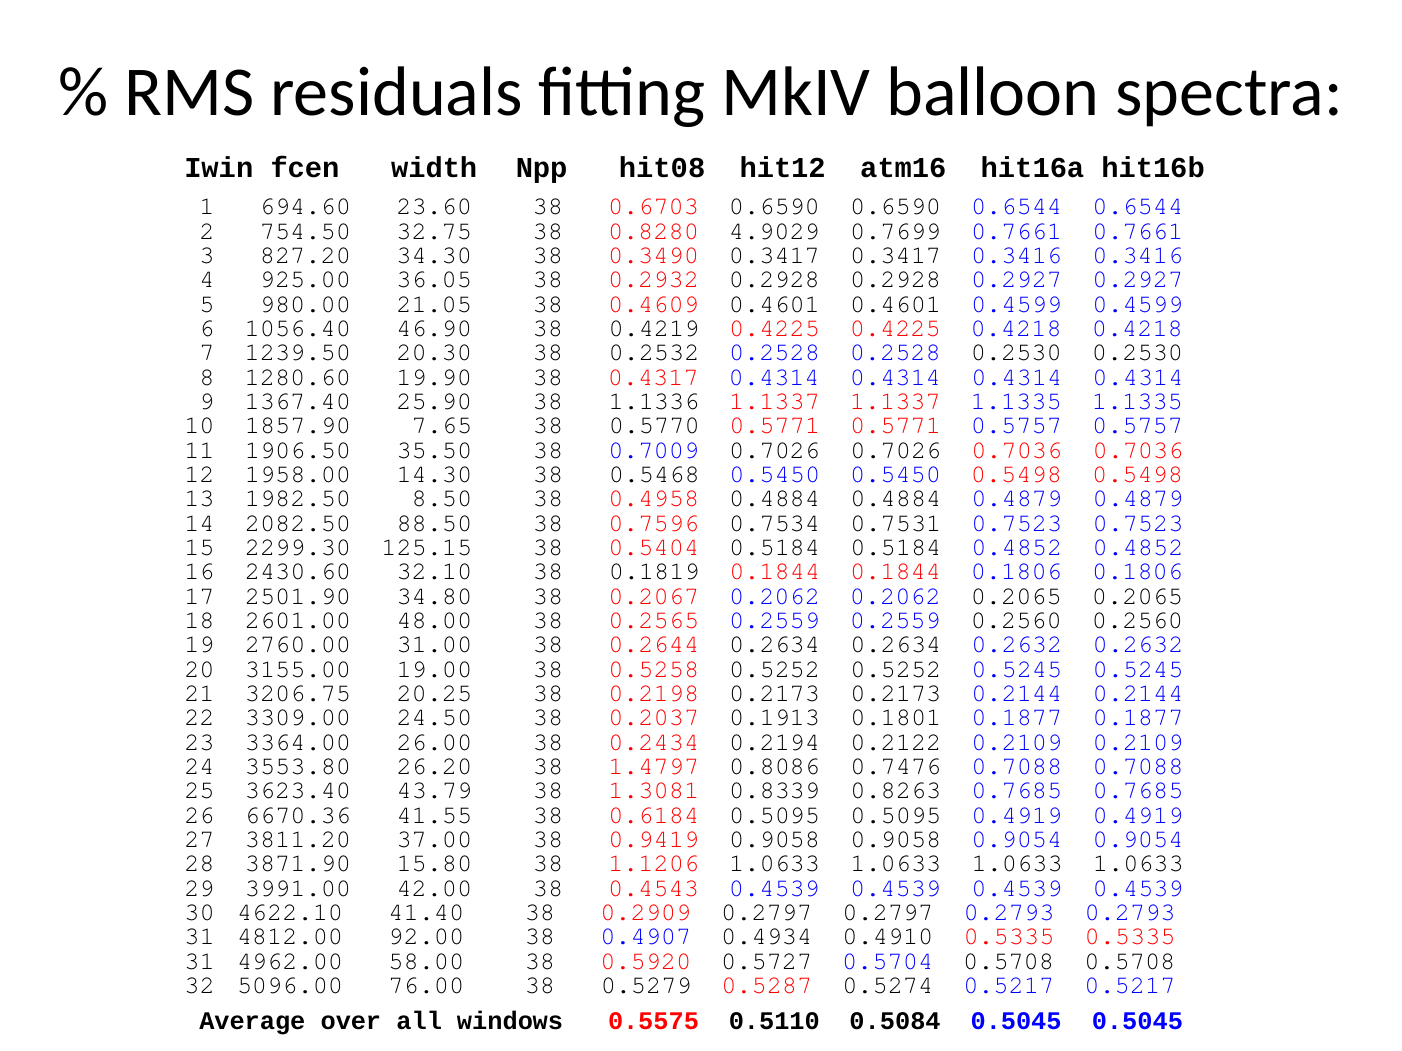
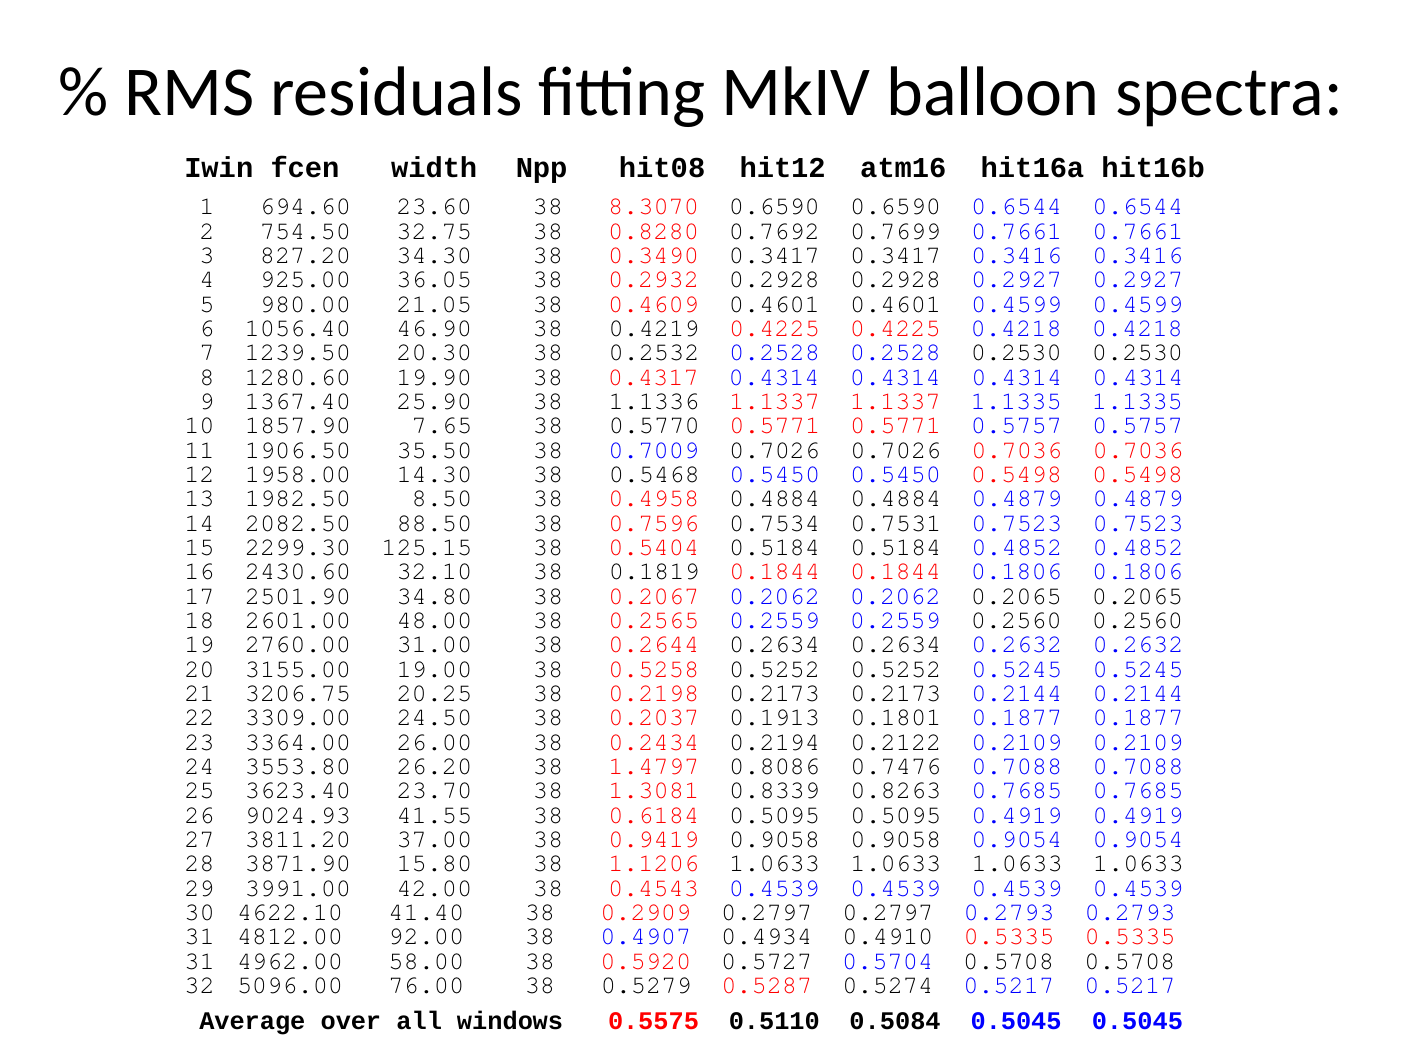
0.6703: 0.6703 -> 8.3070 (654, 207)
4.9029: 4.9029 -> 0.7692 (774, 231)
43.79: 43.79 -> 23.70 (435, 791)
6670.36: 6670.36 -> 9024.93 (298, 815)
